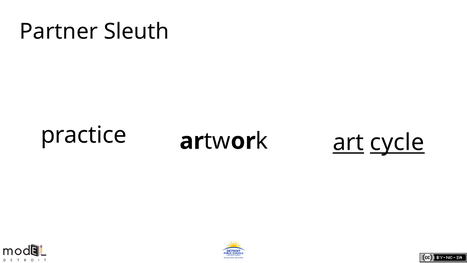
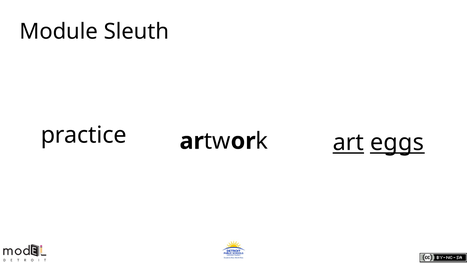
Partner: Partner -> Module (59, 32)
cycle: cycle -> eggs (397, 142)
